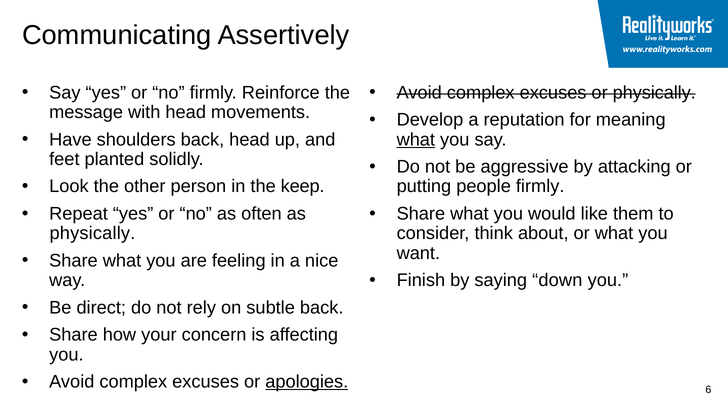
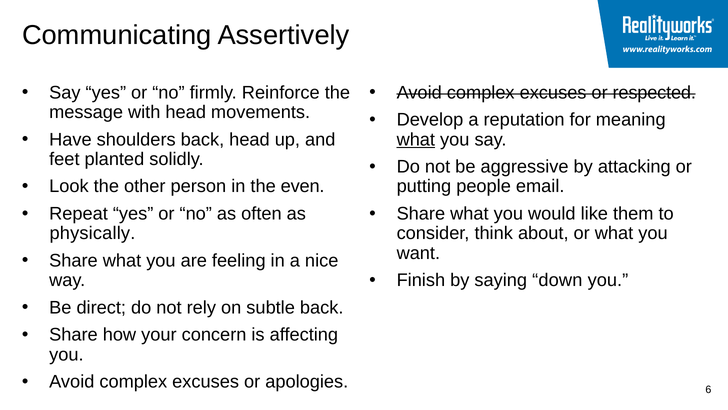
or physically: physically -> respected (654, 92)
keep: keep -> even (303, 186)
people firmly: firmly -> email (540, 186)
apologies underline: present -> none (307, 381)
